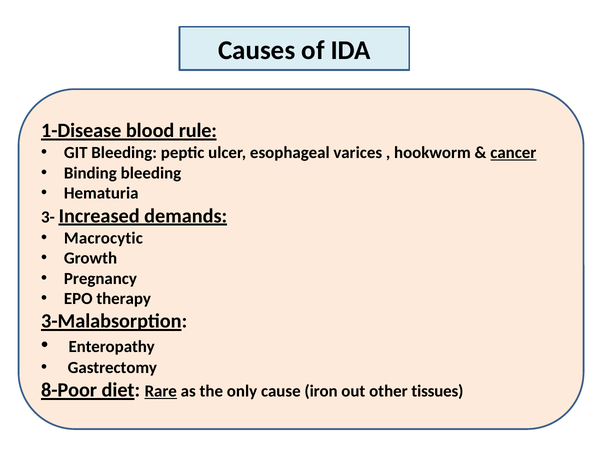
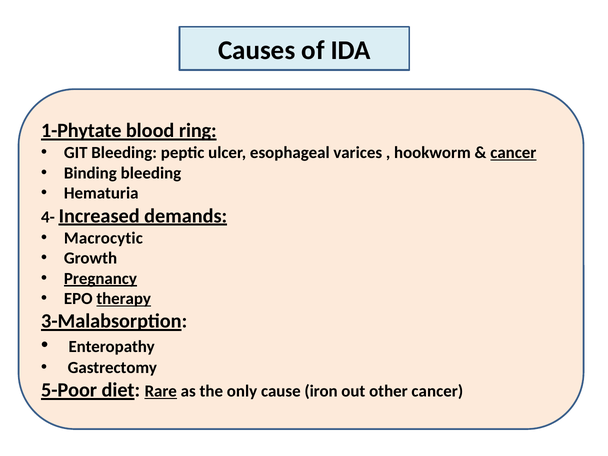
1-Disease: 1-Disease -> 1-Phytate (81, 131)
rule: rule -> ring (198, 131)
3-: 3- -> 4- (48, 217)
Pregnancy underline: none -> present (100, 278)
therapy underline: none -> present (124, 299)
8-Poor: 8-Poor -> 5-Poor (69, 390)
other tissues: tissues -> cancer (437, 391)
